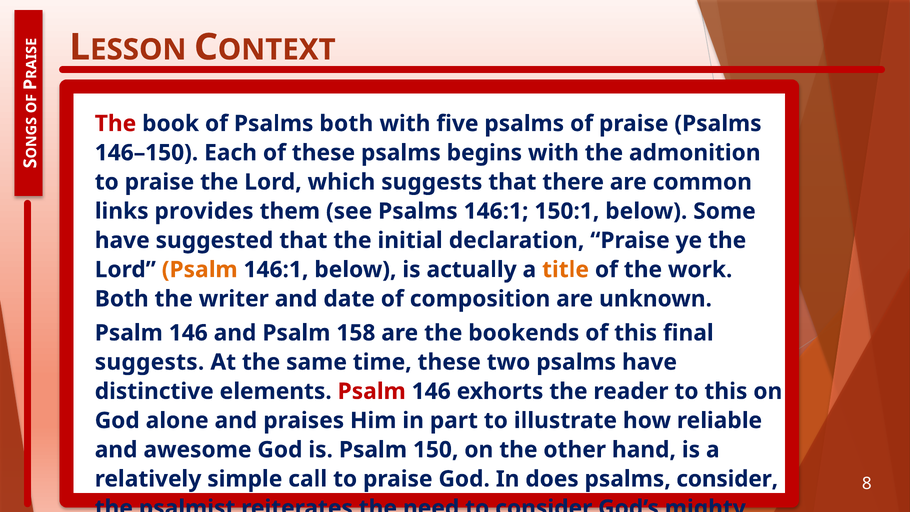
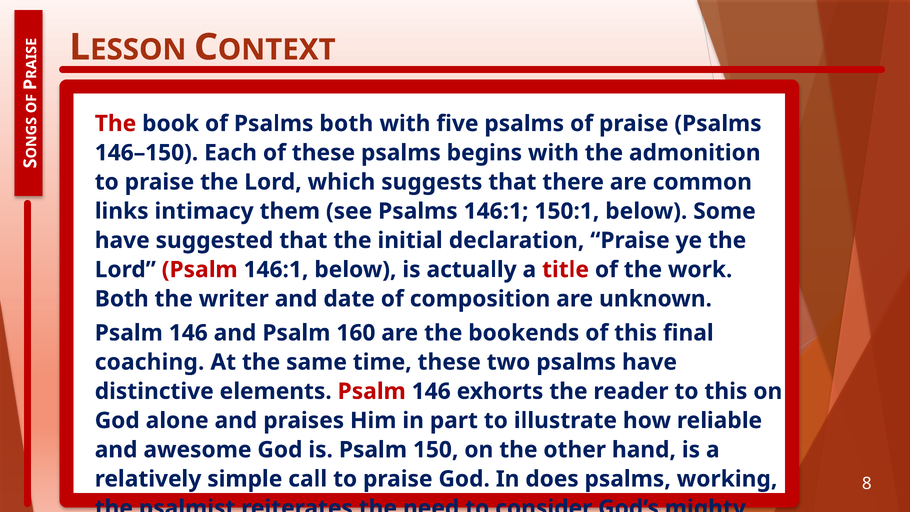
provides: provides -> intimacy (204, 211)
Psalm colour: orange -> red (200, 270)
title colour: orange -> red (566, 270)
158: 158 -> 160 (356, 333)
suggests: suggests -> coaching (150, 362)
psalms consider: consider -> working (727, 479)
